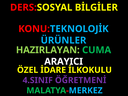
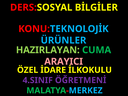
ARAYICI colour: white -> pink (64, 62)
